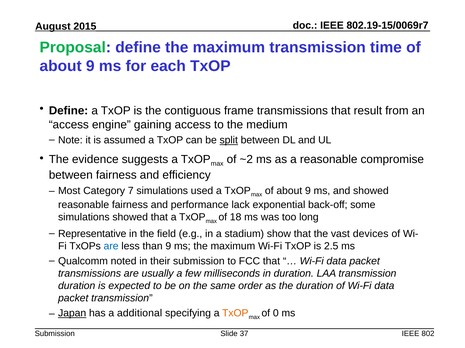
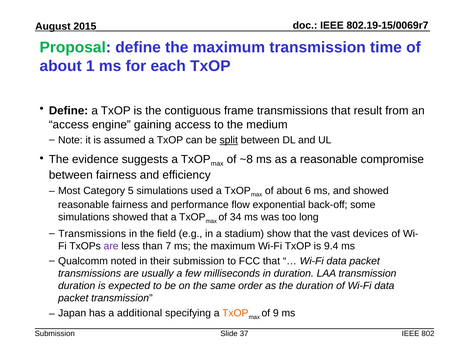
9: 9 -> 1 (90, 66)
~2: ~2 -> ~8 (246, 160)
7: 7 -> 5 (131, 191)
9: 9 -> 6 (308, 191)
lack: lack -> flow (241, 205)
18: 18 -> 34 (236, 218)
Representative: Representative -> Transmissions (92, 234)
are colour: blue -> purple (111, 247)
than 9: 9 -> 7 (168, 247)
2.5: 2.5 -> 9.4 (331, 247)
Japan underline: present -> none (72, 314)
0: 0 -> 9 (276, 314)
